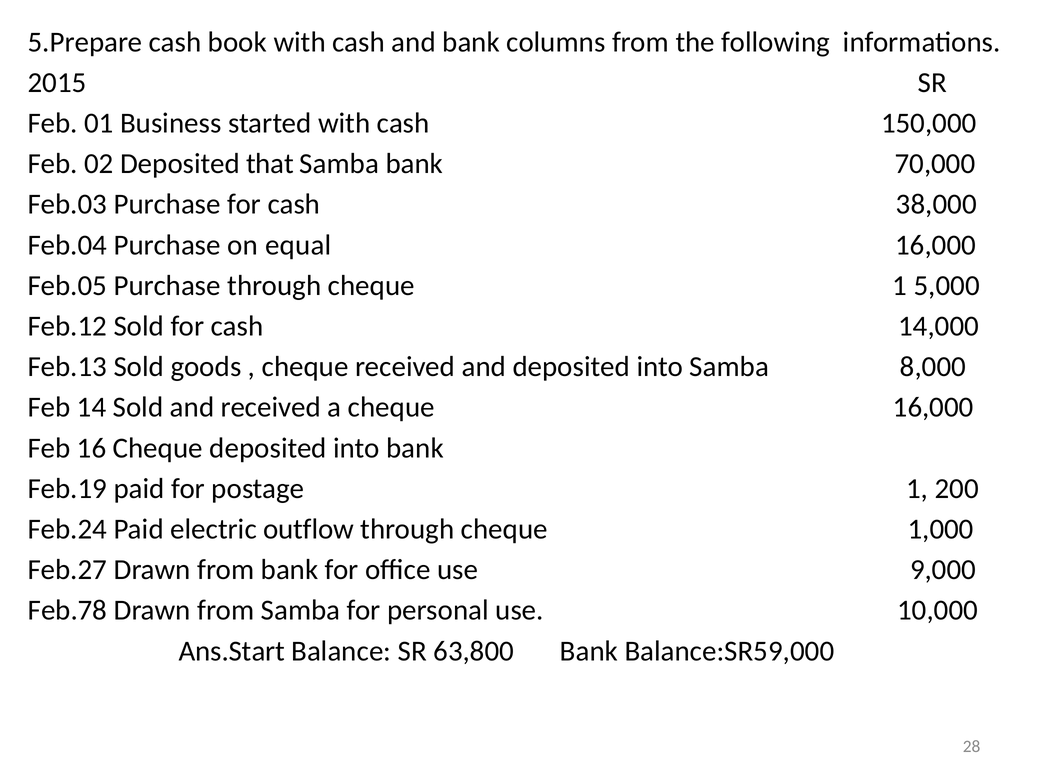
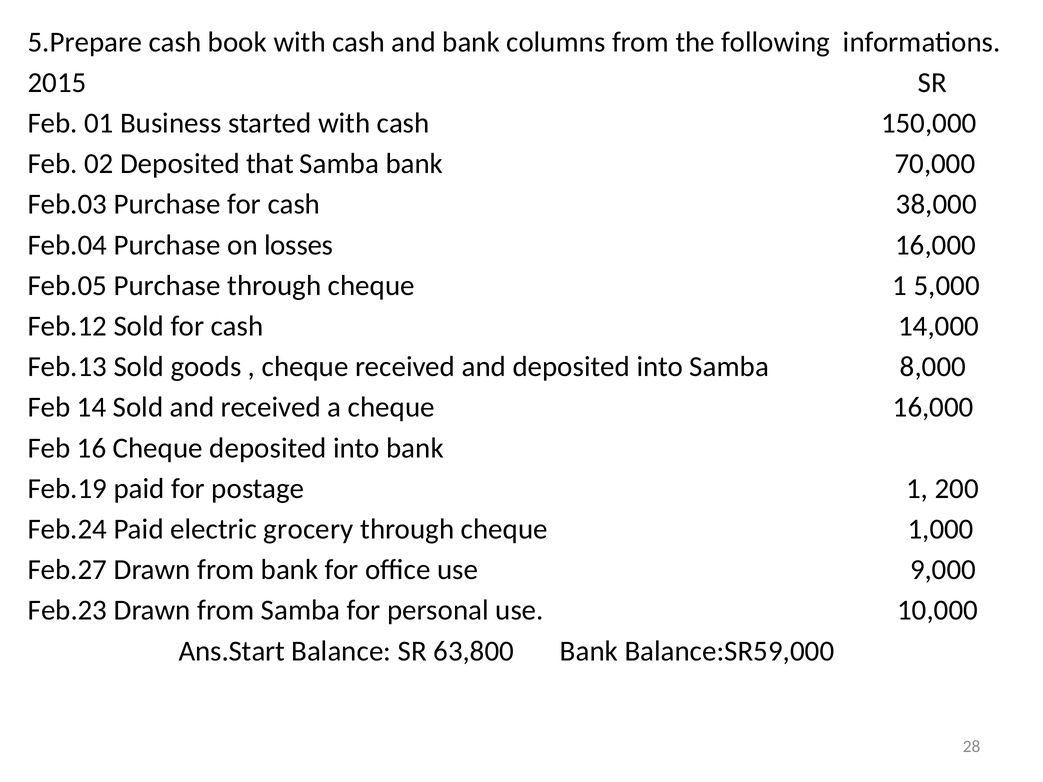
equal: equal -> losses (299, 245)
outflow: outflow -> grocery (308, 529)
Feb.78: Feb.78 -> Feb.23 (67, 611)
